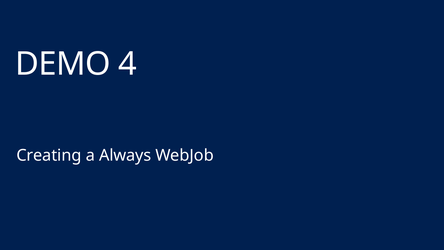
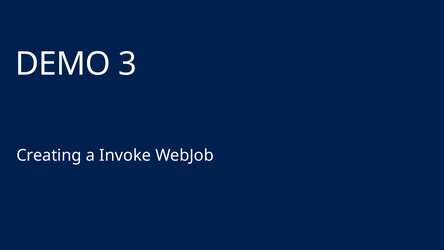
4: 4 -> 3 (128, 64)
Always: Always -> Invoke (125, 155)
